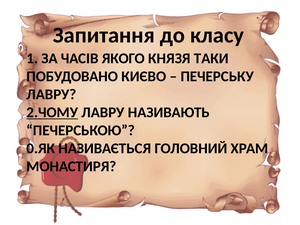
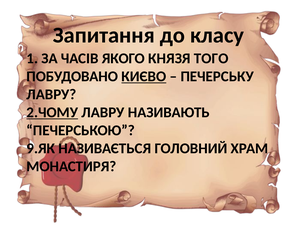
ТАКИ: ТАКИ -> ТОГО (211, 58)
КИЄВО underline: none -> present (144, 76)
0.ЯК: 0.ЯК -> 9.ЯК (41, 148)
